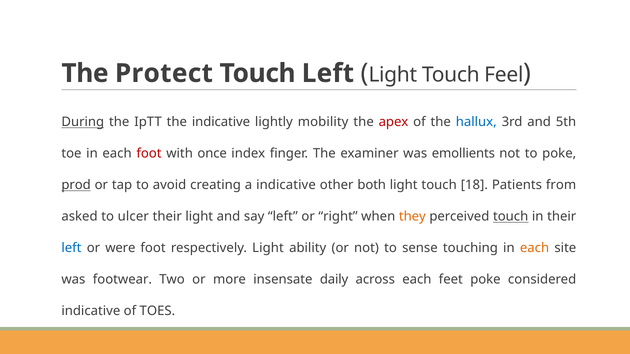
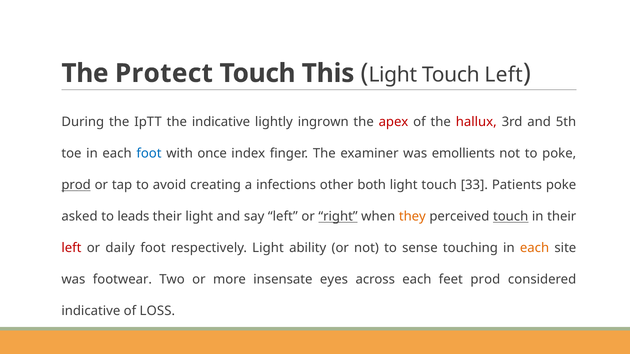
Touch Left: Left -> This (328, 73)
Touch Feel: Feel -> Left (504, 75)
During underline: present -> none (83, 122)
mobility: mobility -> ingrown (323, 122)
hallux colour: blue -> red (476, 122)
foot colour: red -> blue (149, 154)
a indicative: indicative -> infections (286, 185)
18: 18 -> 33 (474, 185)
Patients from: from -> poke (561, 185)
ulcer: ulcer -> leads (133, 217)
right underline: none -> present (338, 217)
left colour: blue -> red (71, 248)
were: were -> daily (120, 248)
daily: daily -> eyes (334, 280)
feet poke: poke -> prod (485, 280)
TOES: TOES -> LOSS (157, 311)
